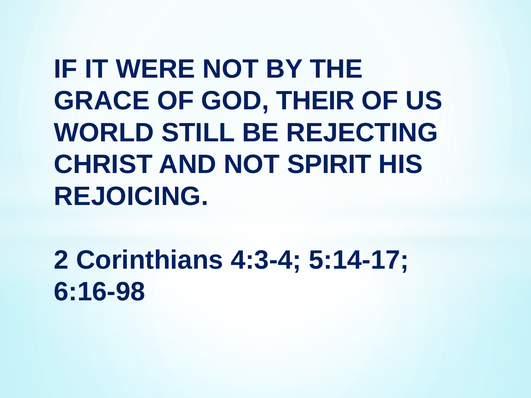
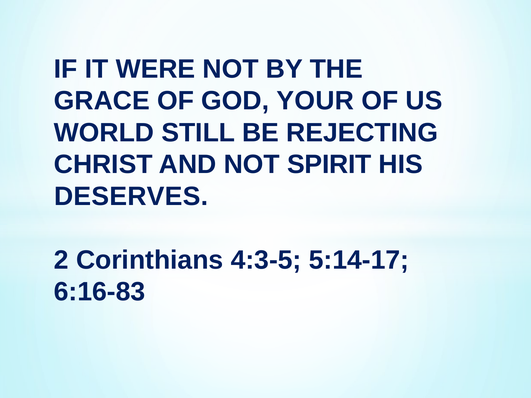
THEIR: THEIR -> YOUR (315, 101)
REJOICING: REJOICING -> DESERVES (131, 196)
4:3-4: 4:3-4 -> 4:3-5 (266, 260)
6:16-98: 6:16-98 -> 6:16-83 (100, 292)
